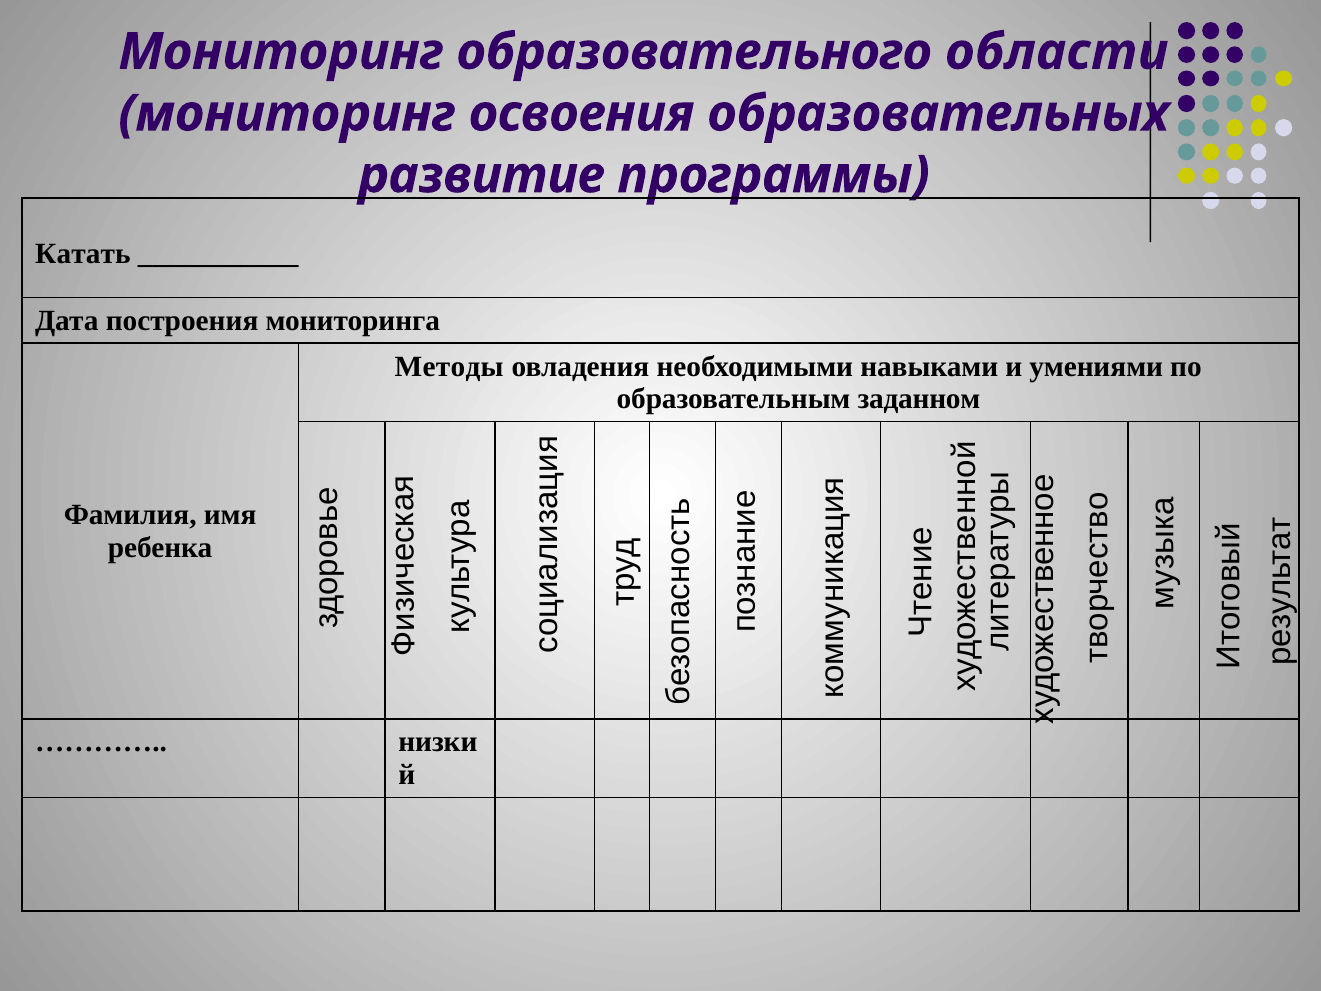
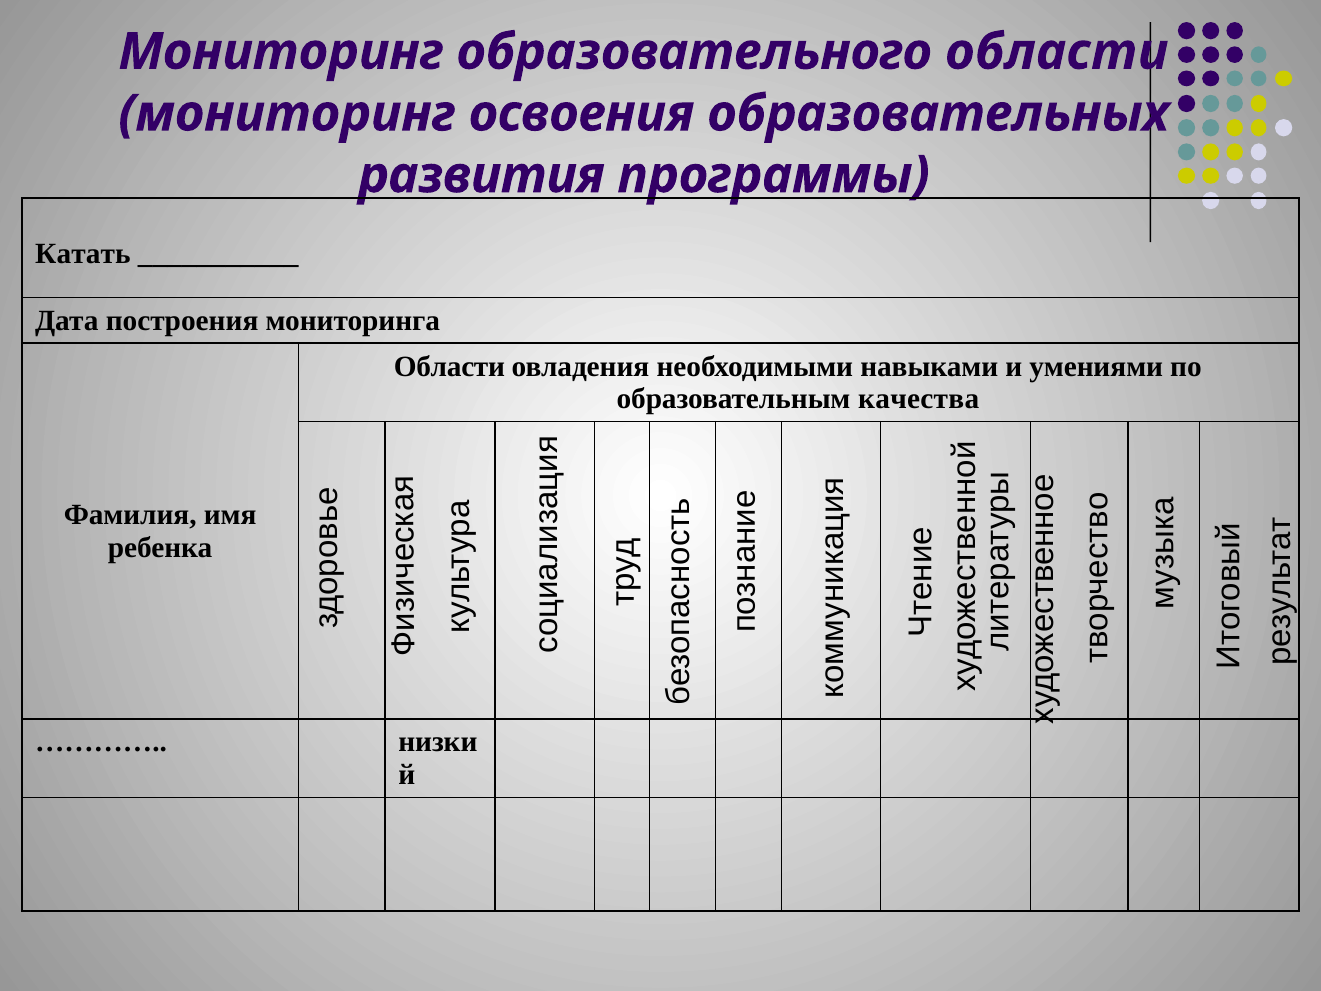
развитие: развитие -> развития (481, 175)
Методы: Методы -> Области (449, 366)
заданном: заданном -> качества (919, 399)
